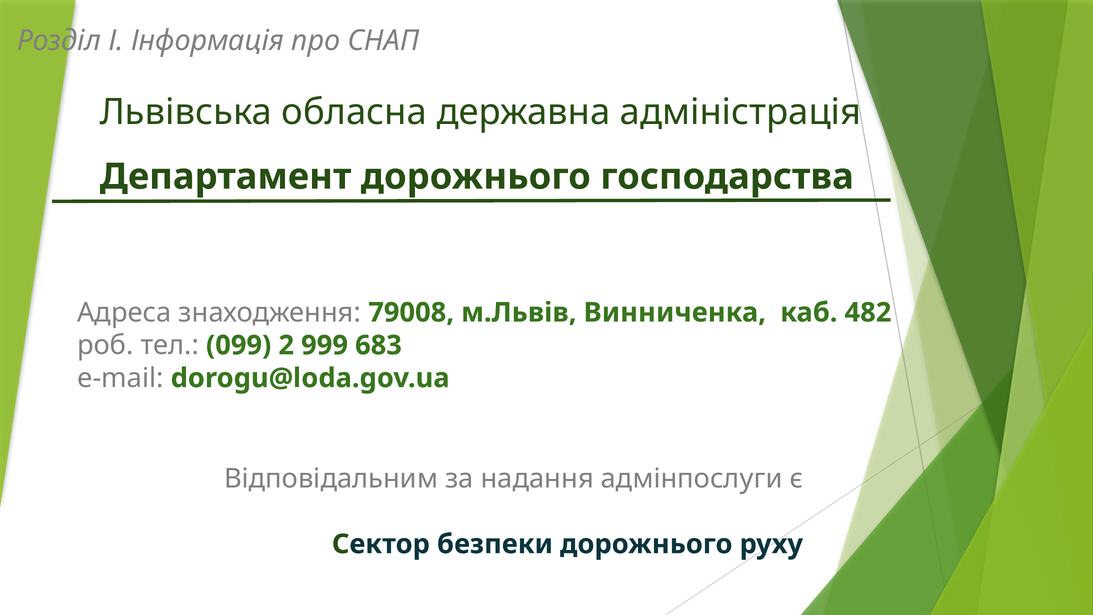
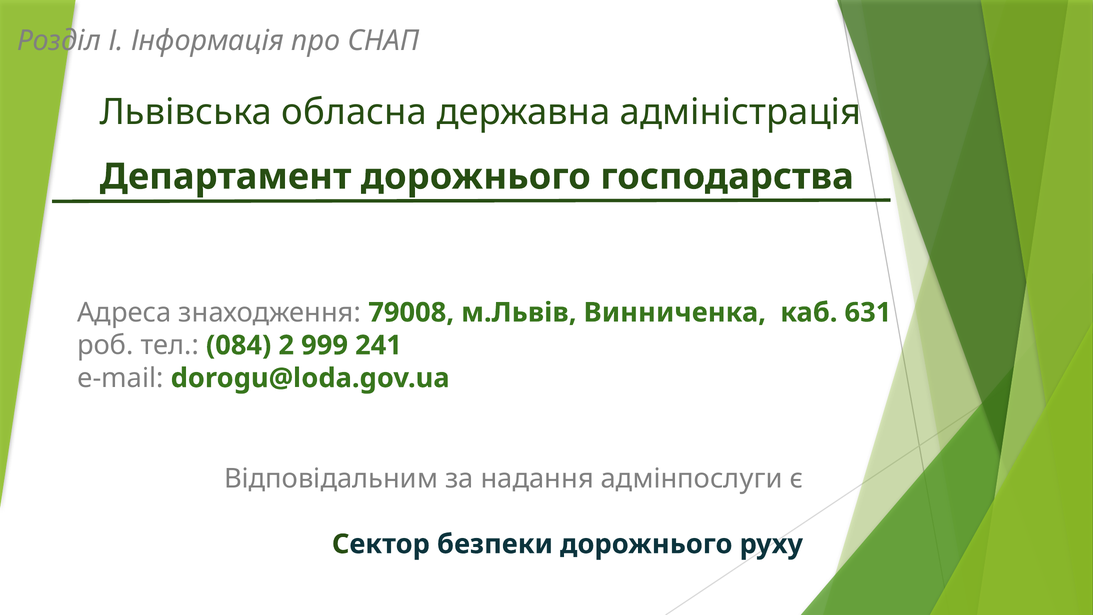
482: 482 -> 631 (868, 312)
099: 099 -> 084 (239, 345)
683: 683 -> 241 (378, 345)
